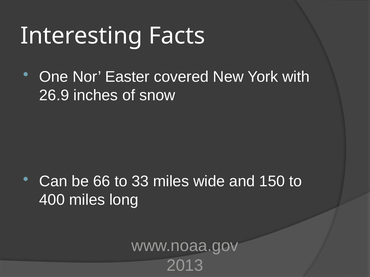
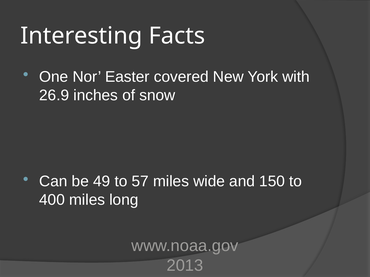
66: 66 -> 49 (102, 182)
33: 33 -> 57 (140, 182)
